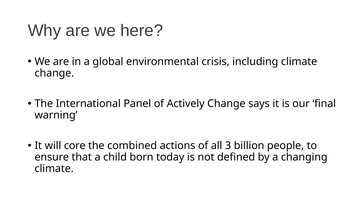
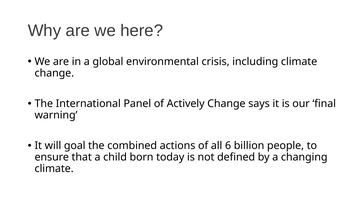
core: core -> goal (75, 146)
3: 3 -> 6 (228, 146)
